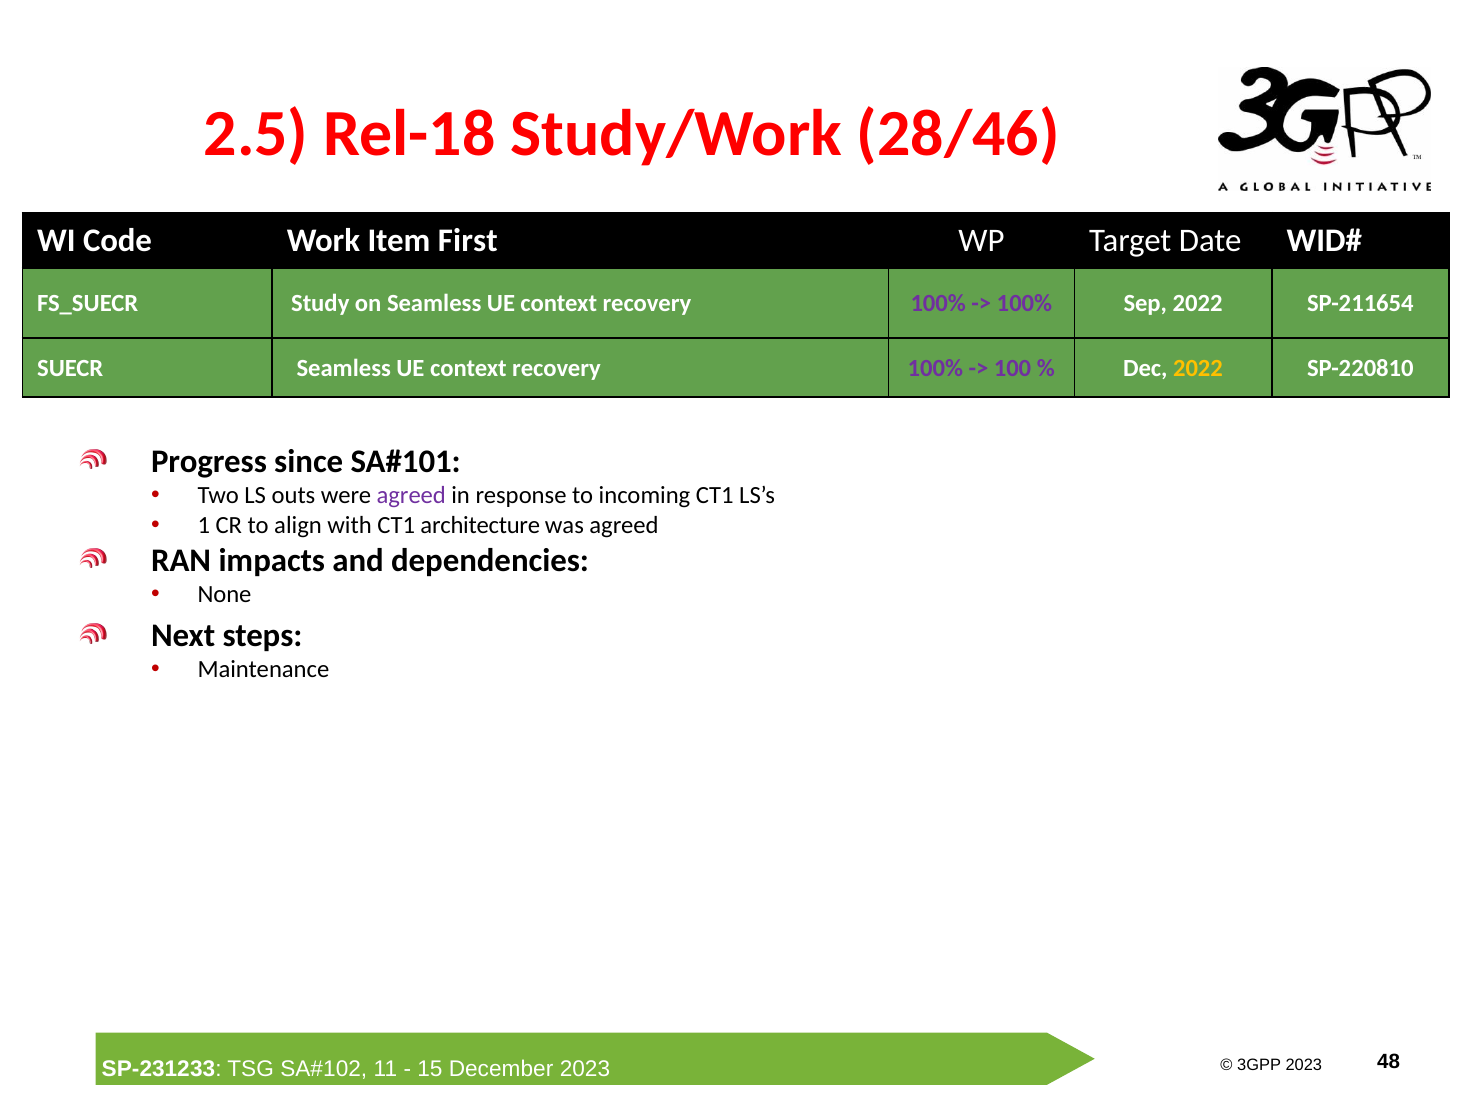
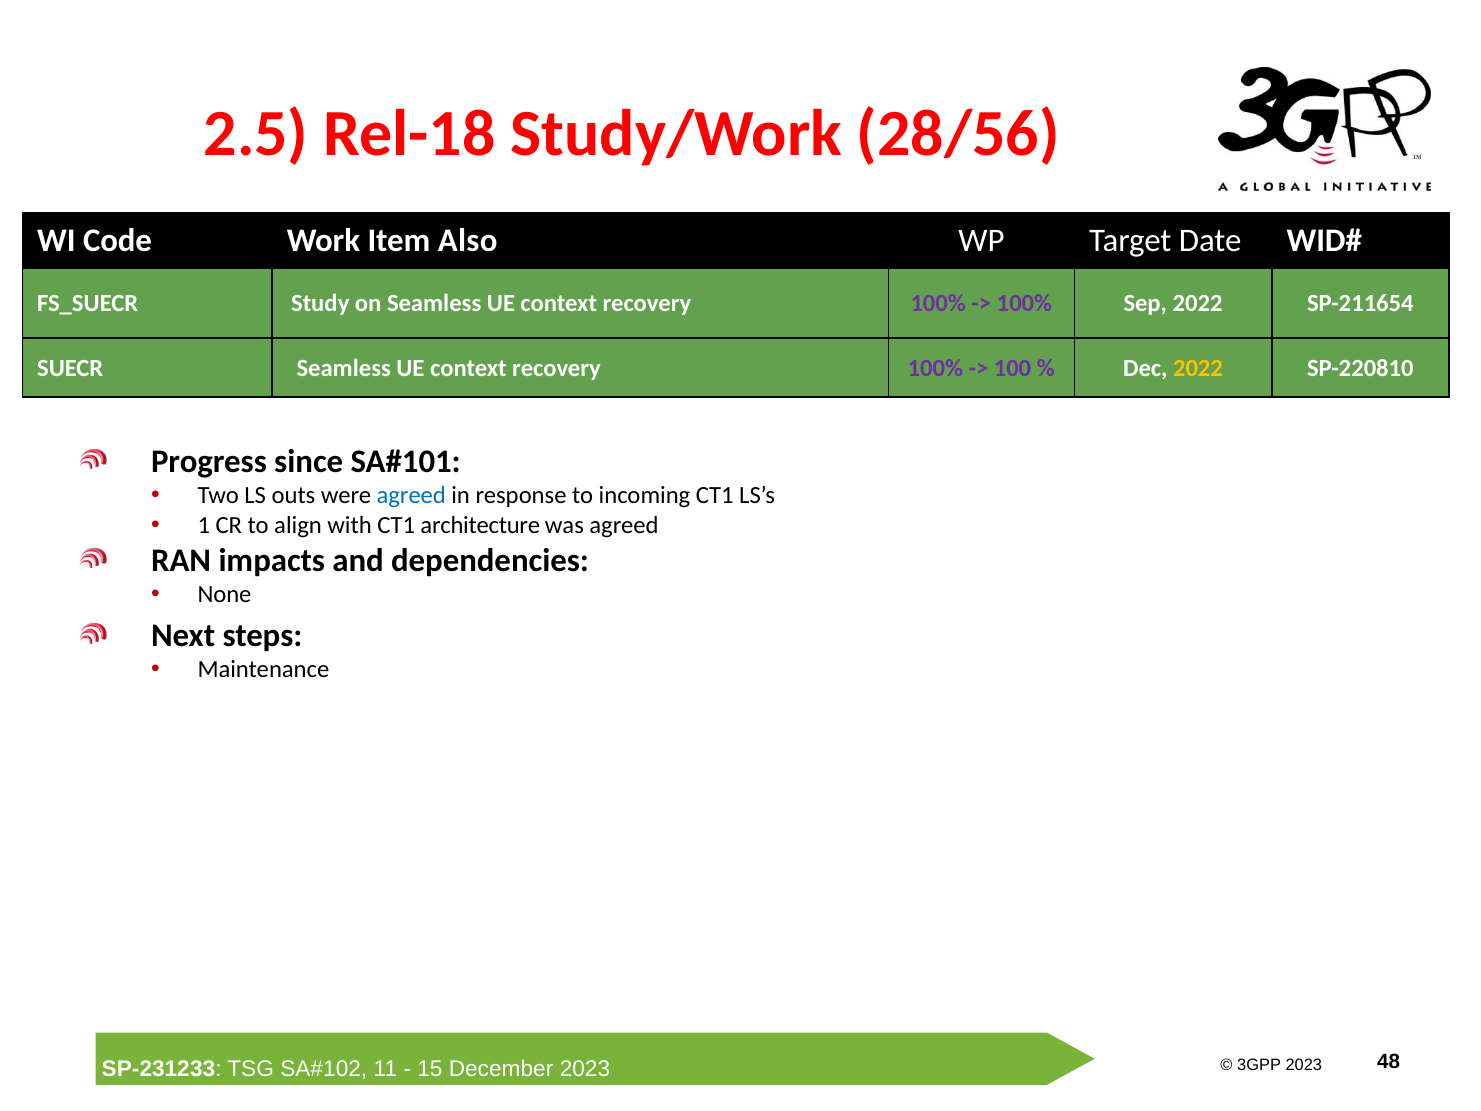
28/46: 28/46 -> 28/56 (958, 134)
First: First -> Also (468, 241)
agreed colour: purple -> blue (411, 496)
